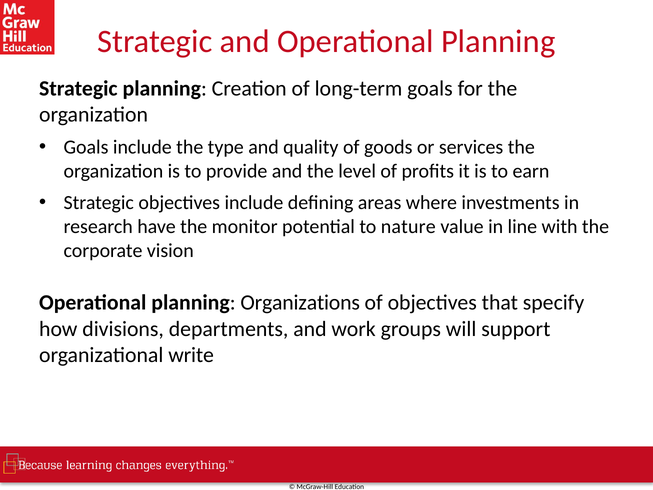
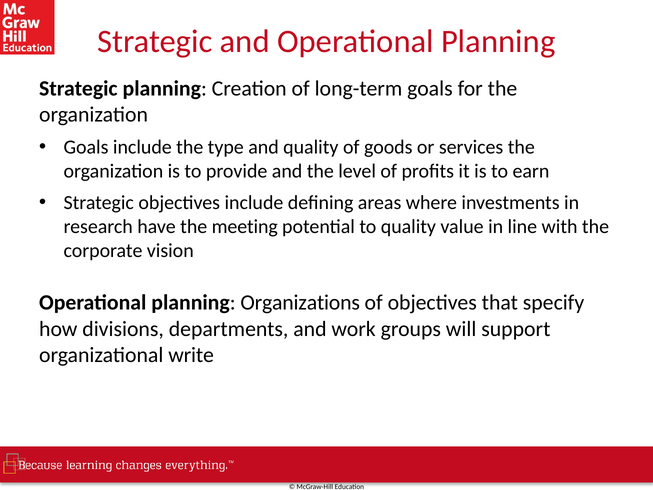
monitor: monitor -> meeting (245, 227)
to nature: nature -> quality (408, 227)
